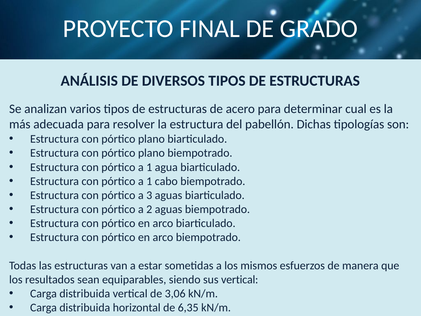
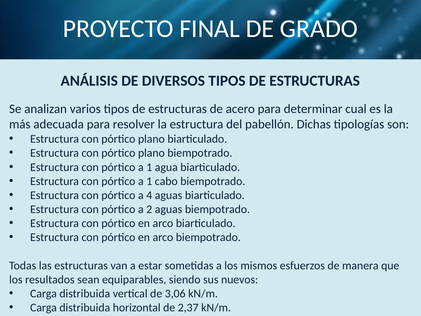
3: 3 -> 4 (149, 195)
sus vertical: vertical -> nuevos (240, 279)
6,35: 6,35 -> 2,37 (188, 307)
